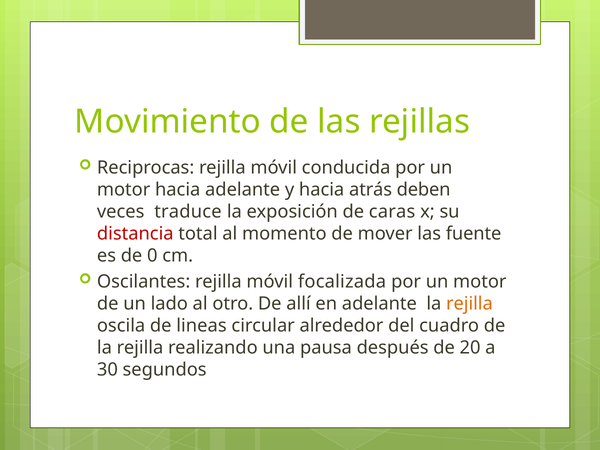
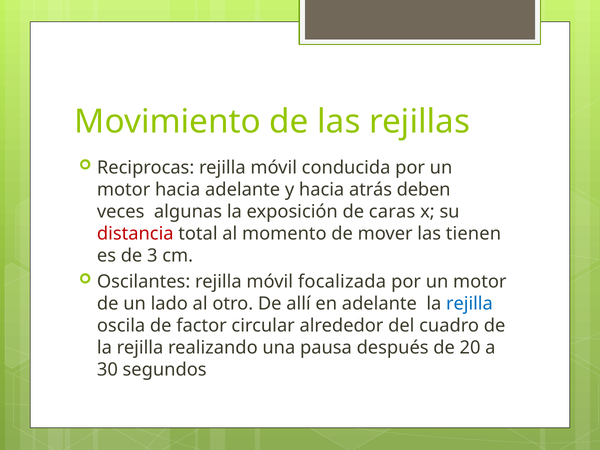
traduce: traduce -> algunas (188, 212)
fuente: fuente -> tienen (473, 234)
0: 0 -> 3 (152, 256)
rejilla colour: orange -> blue (469, 304)
lineas: lineas -> factor (202, 326)
